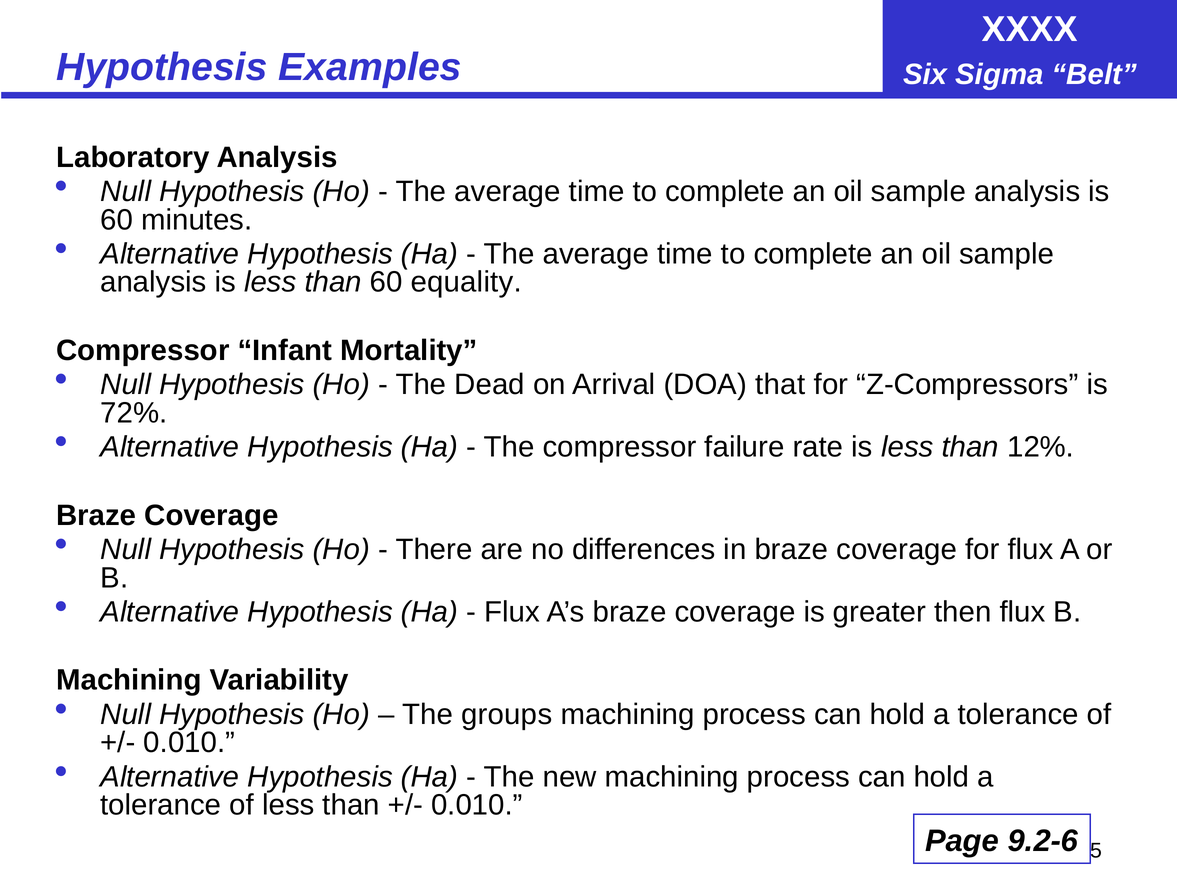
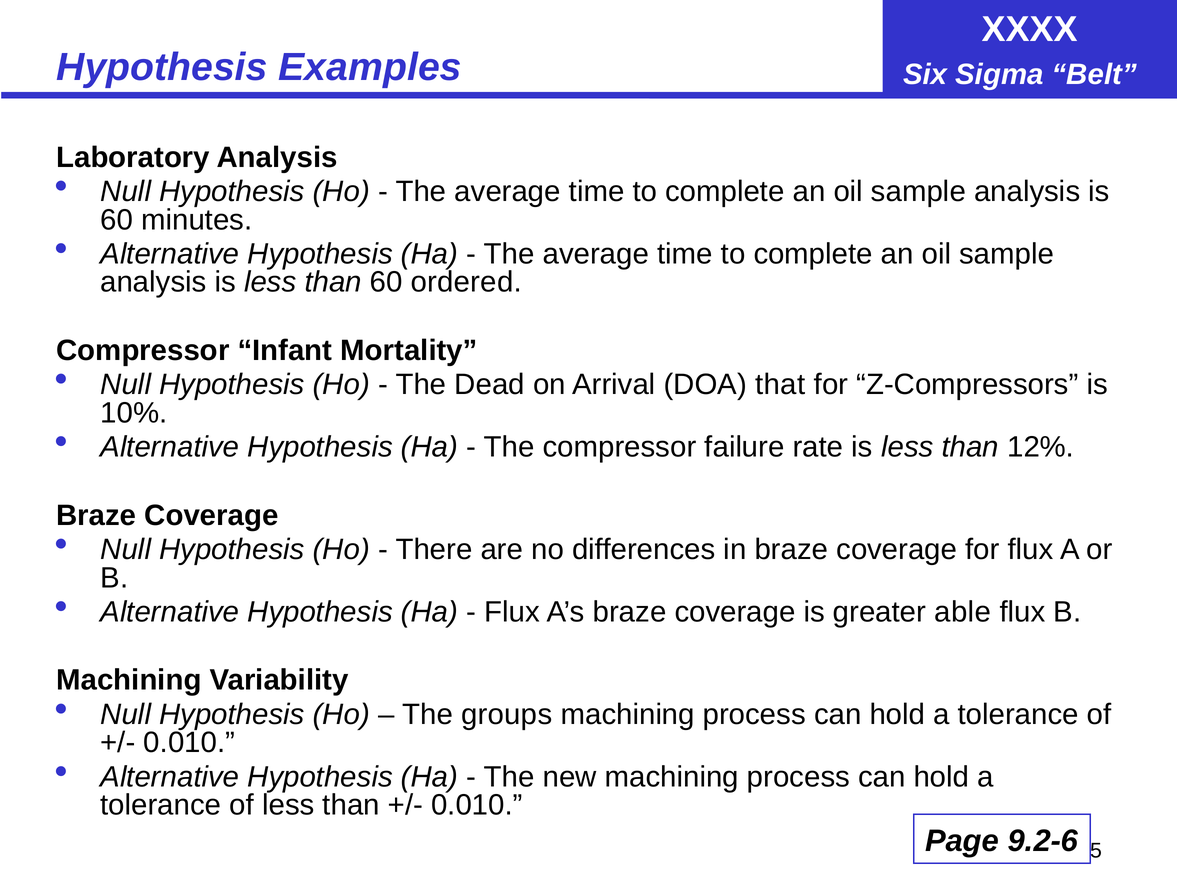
equality: equality -> ordered (466, 282)
72%: 72% -> 10% (134, 413)
then: then -> able (963, 612)
